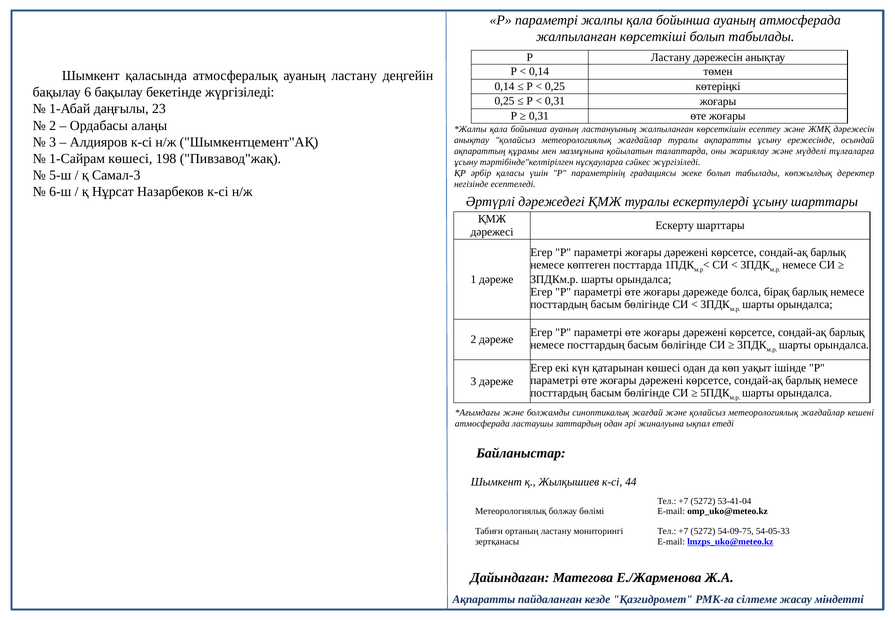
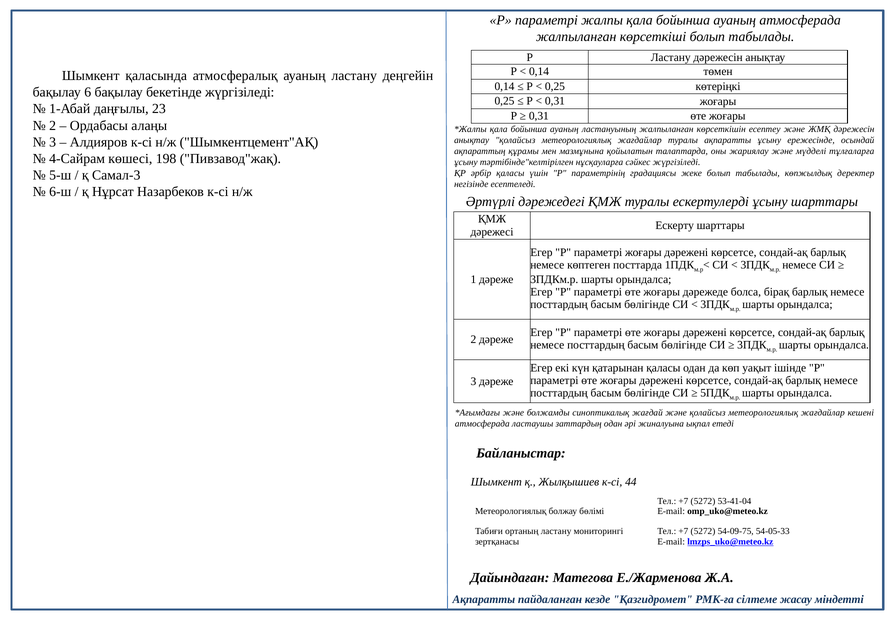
1-Сайрам: 1-Сайрам -> 4-Сайрам (77, 158)
қатарынан көшесі: көшесі -> қаласы (663, 367)
